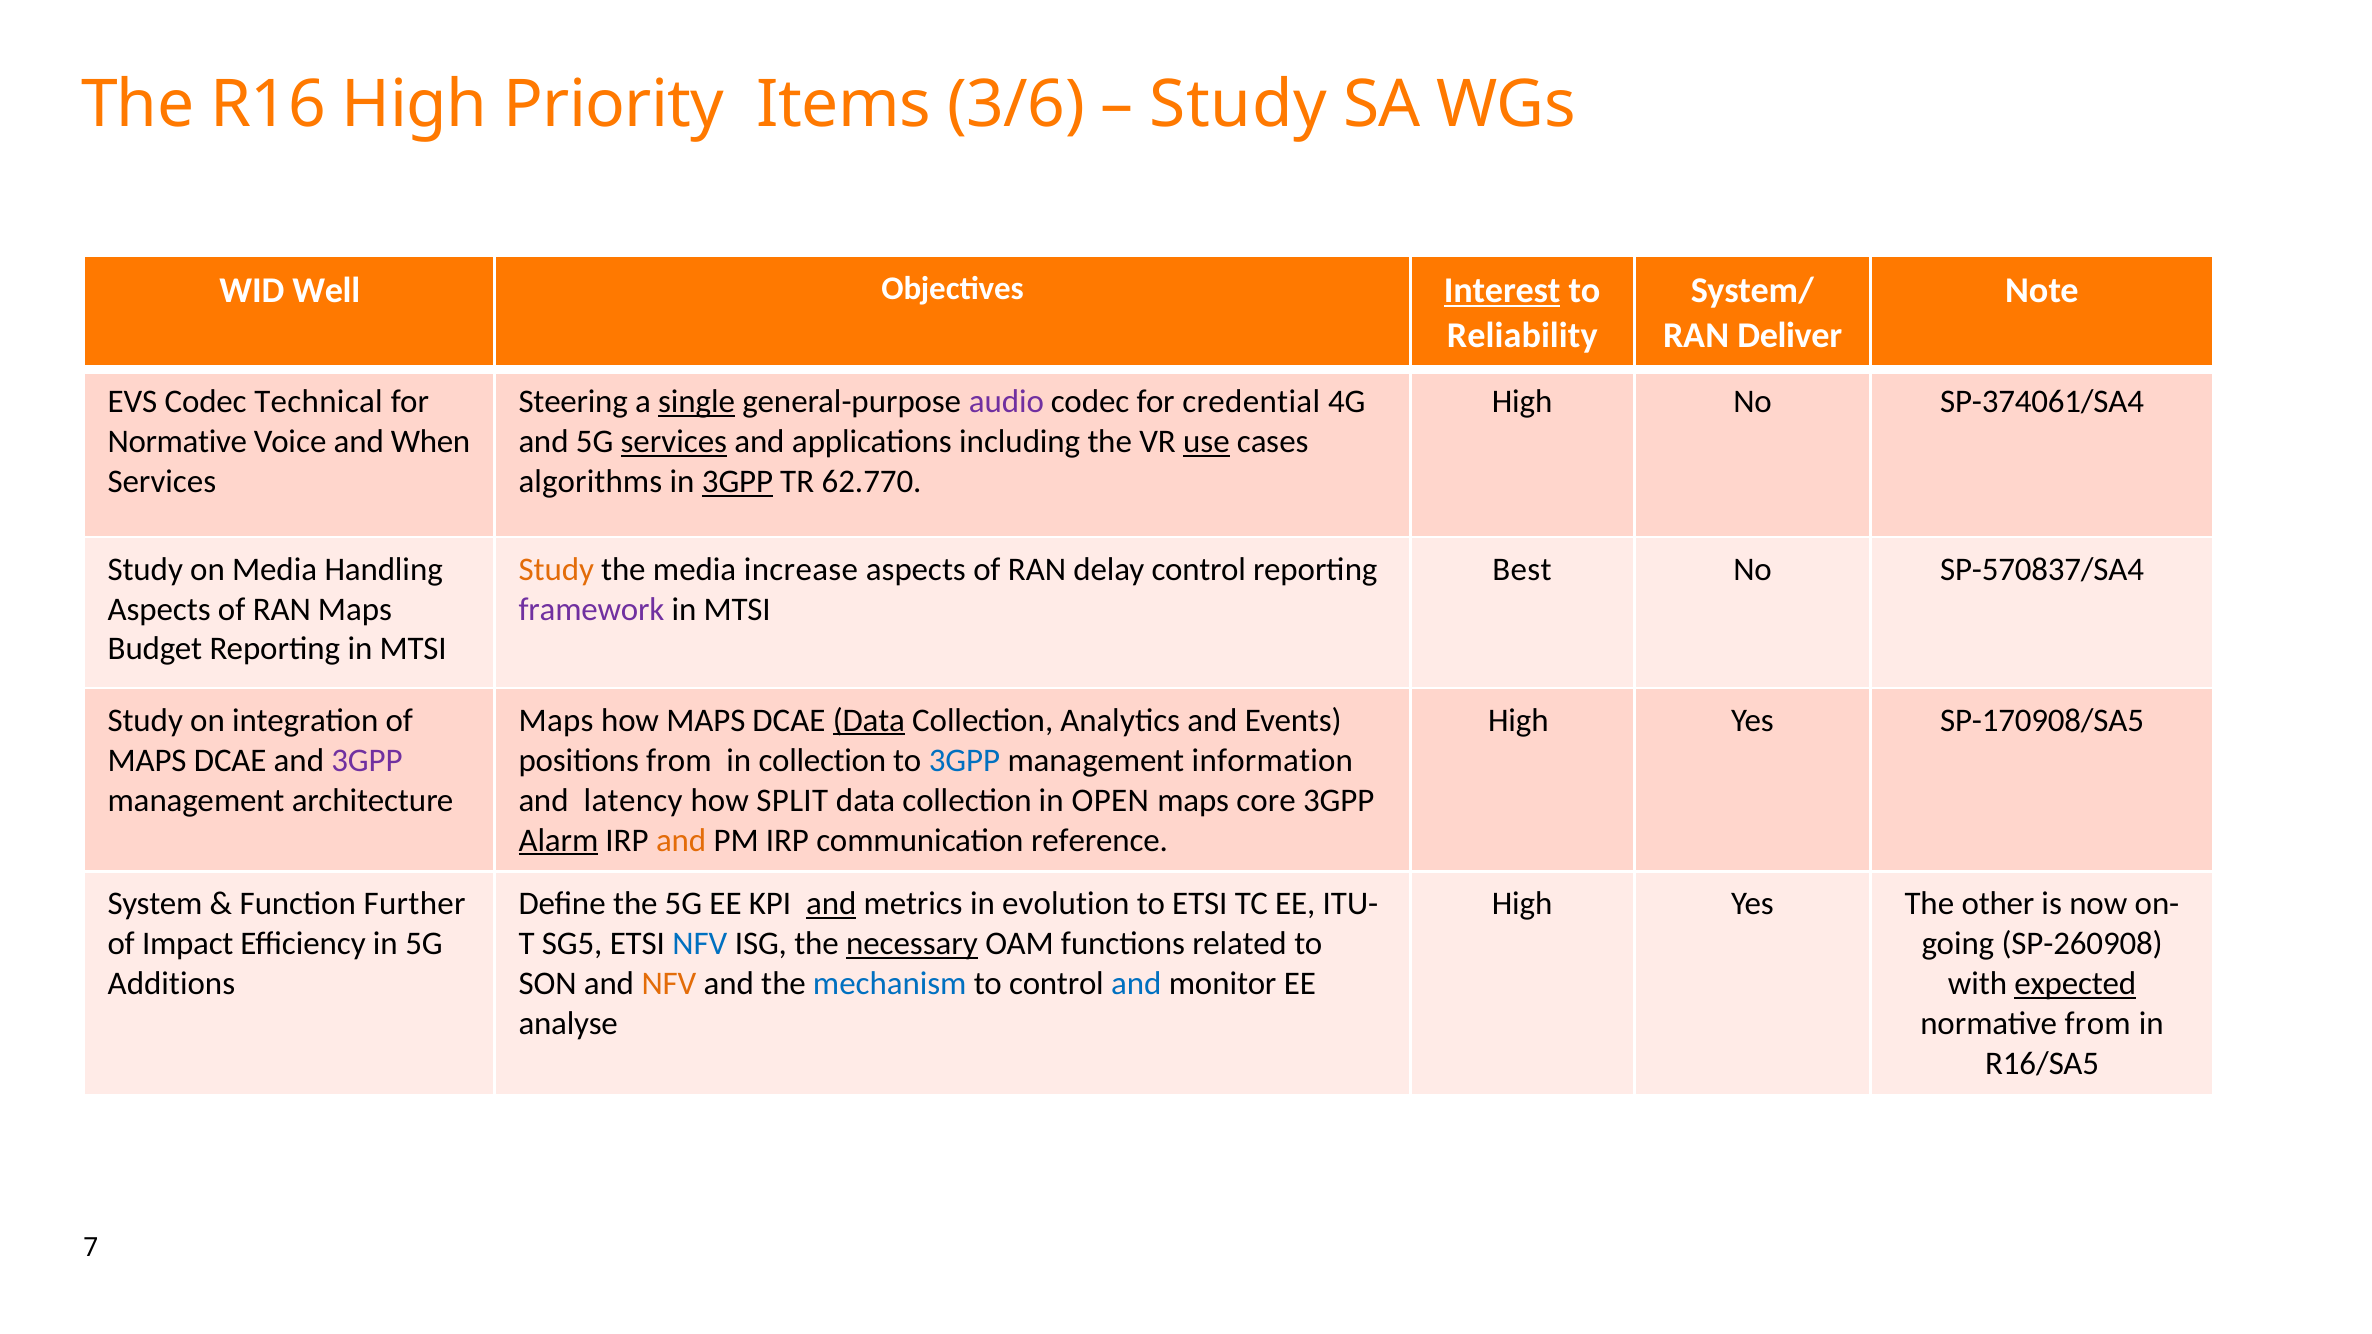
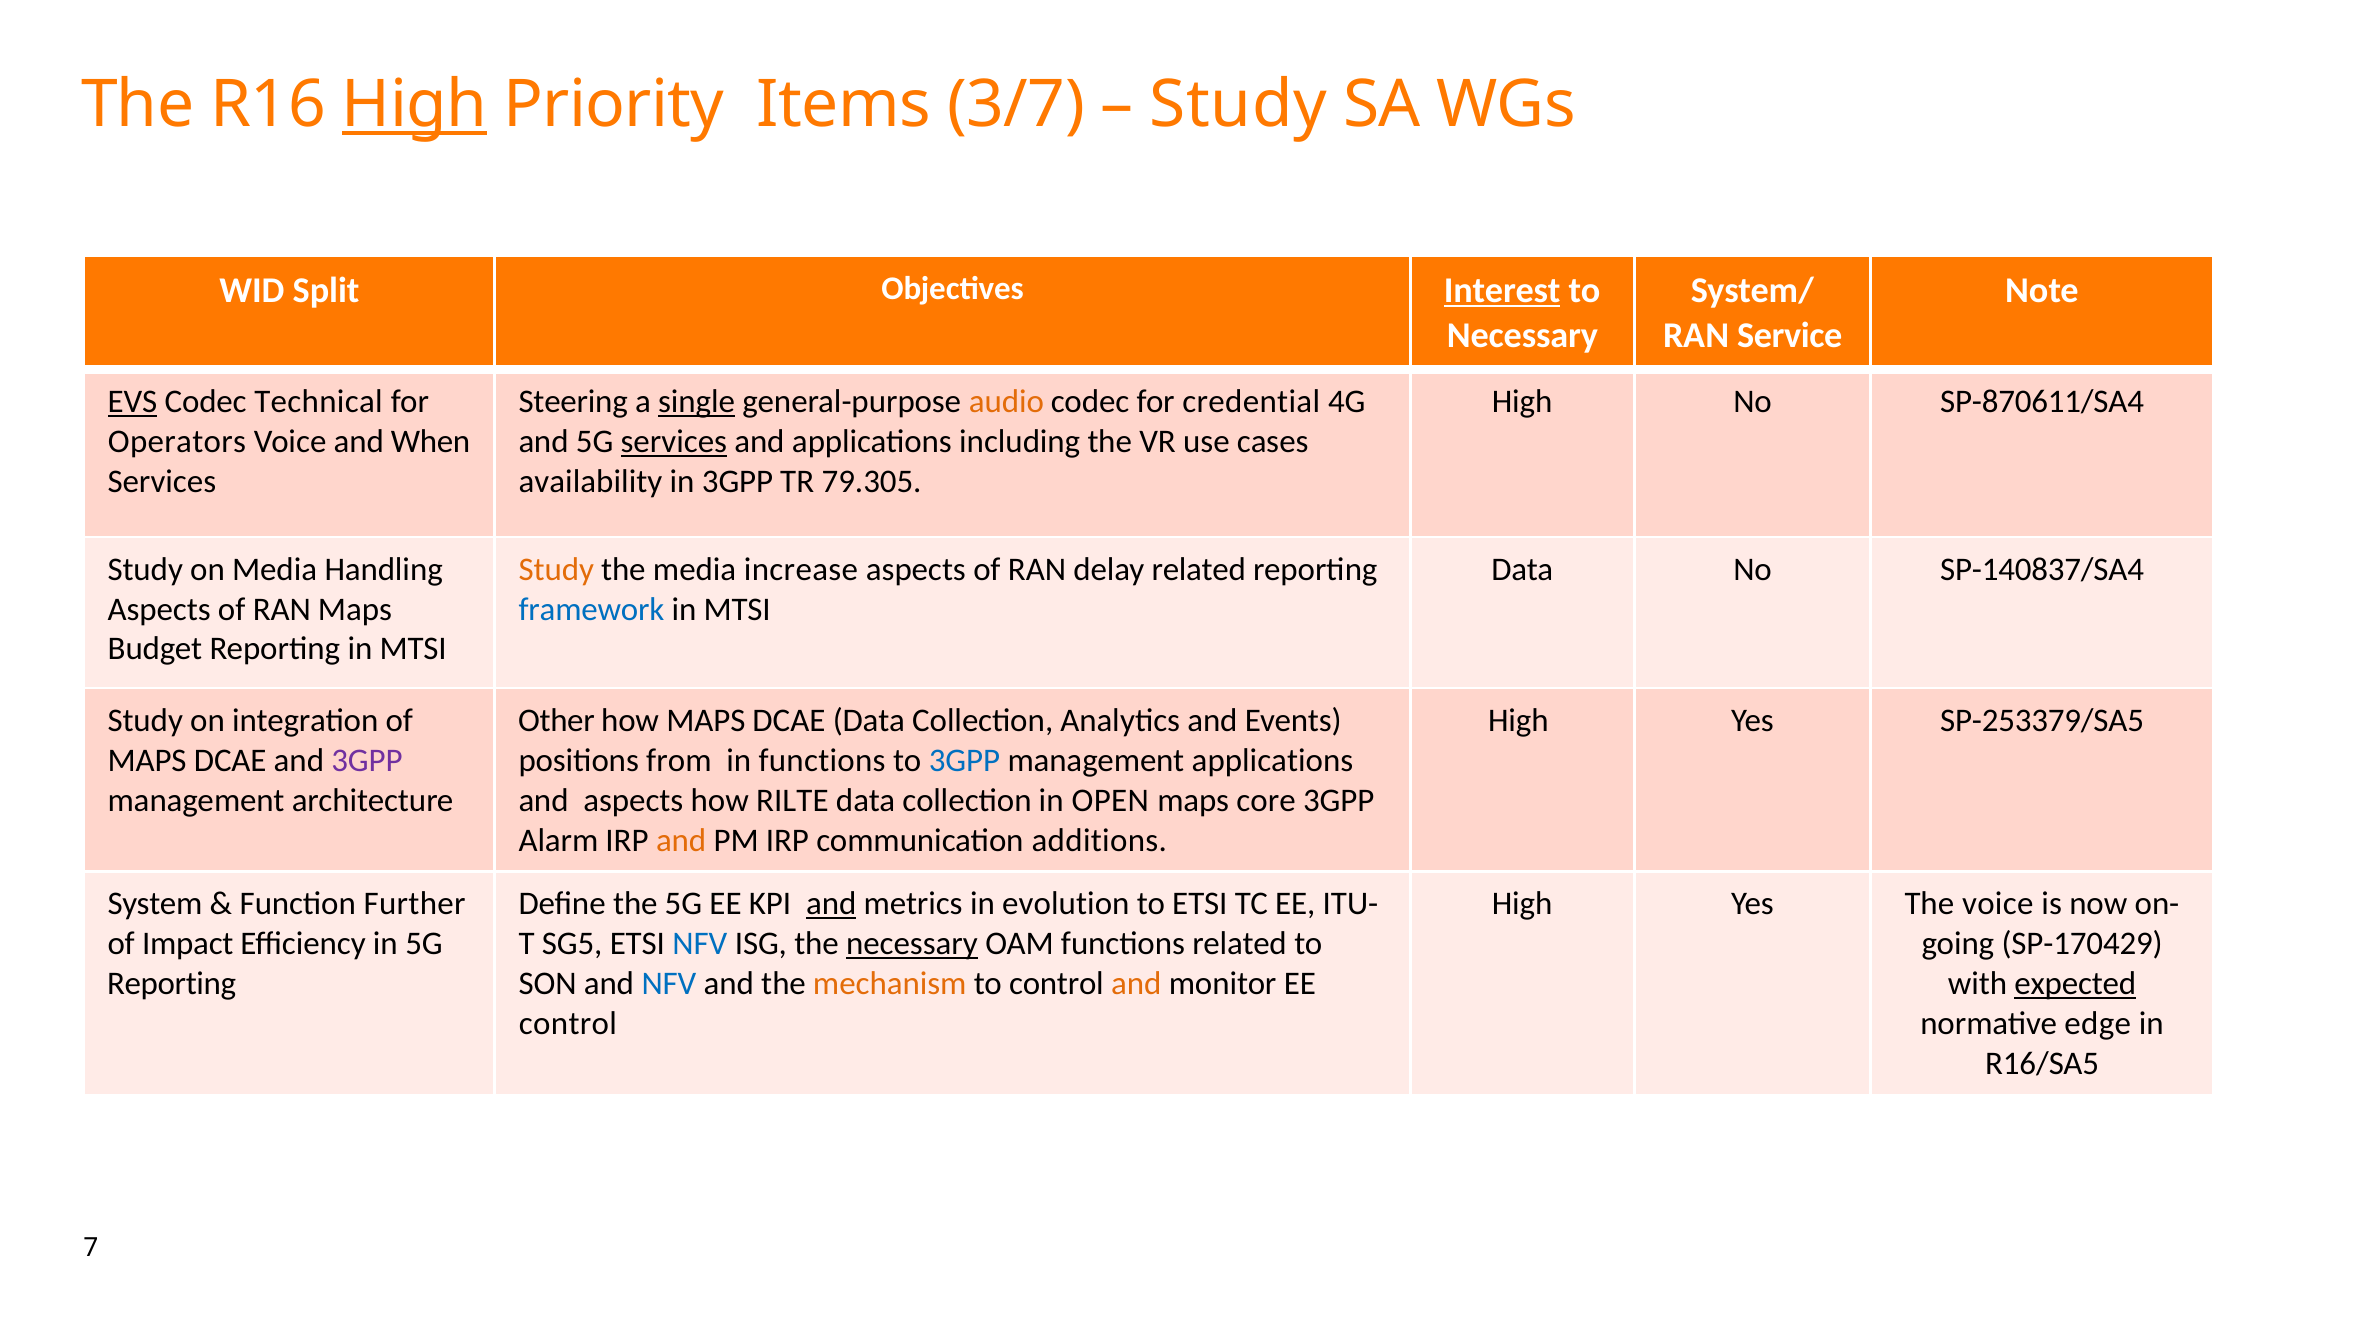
High underline: none -> present (415, 105)
3/6: 3/6 -> 3/7 (1016, 105)
Well: Well -> Split (326, 291)
Reliability: Reliability -> Necessary (1522, 336)
Deliver: Deliver -> Service (1790, 336)
EVS underline: none -> present (132, 402)
audio colour: purple -> orange (1006, 402)
SP-374061/SA4: SP-374061/SA4 -> SP-870611/SA4 (2042, 402)
Normative: Normative -> Operators (177, 442)
use underline: present -> none (1206, 442)
algorithms: algorithms -> availability (590, 482)
3GPP underline: present -> none (738, 482)
62.770: 62.770 -> 79.305 (872, 482)
delay control: control -> related (1199, 569)
Best: Best -> Data (1522, 569)
SP-570837/SA4: SP-570837/SA4 -> SP-140837/SA4 (2042, 569)
framework colour: purple -> blue (591, 609)
Maps: Maps -> Other (556, 720)
Data underline: present -> none (869, 720)
SP-170908/SA5: SP-170908/SA5 -> SP-253379/SA5 (2042, 720)
in collection: collection -> functions (822, 760)
management information: information -> applications (1272, 760)
and latency: latency -> aspects (633, 800)
SPLIT: SPLIT -> RILTE (792, 800)
Alarm underline: present -> none (558, 840)
reference: reference -> additions (1099, 840)
The other: other -> voice (1998, 904)
SP-260908: SP-260908 -> SP-170429 (2082, 944)
Additions: Additions -> Reporting (172, 984)
NFV colour: orange -> blue (669, 984)
mechanism colour: blue -> orange (890, 984)
and colour: blue -> orange (1136, 984)
analyse: analyse -> control (568, 1024)
normative from: from -> edge (2098, 1024)
